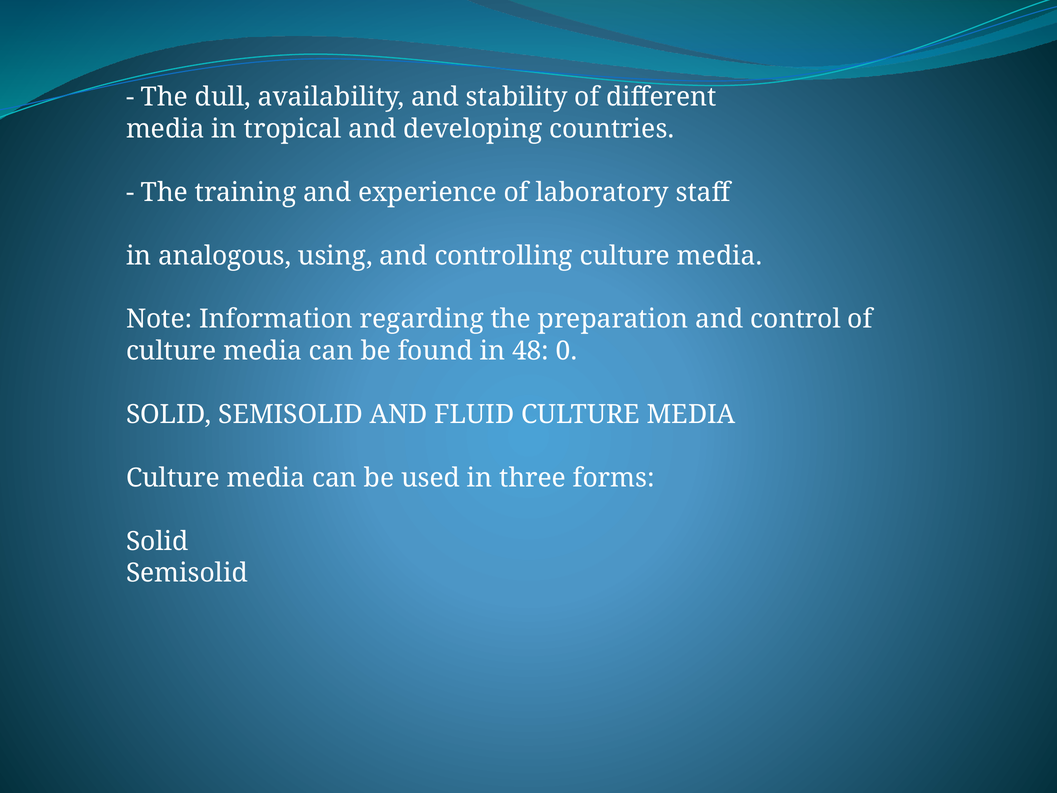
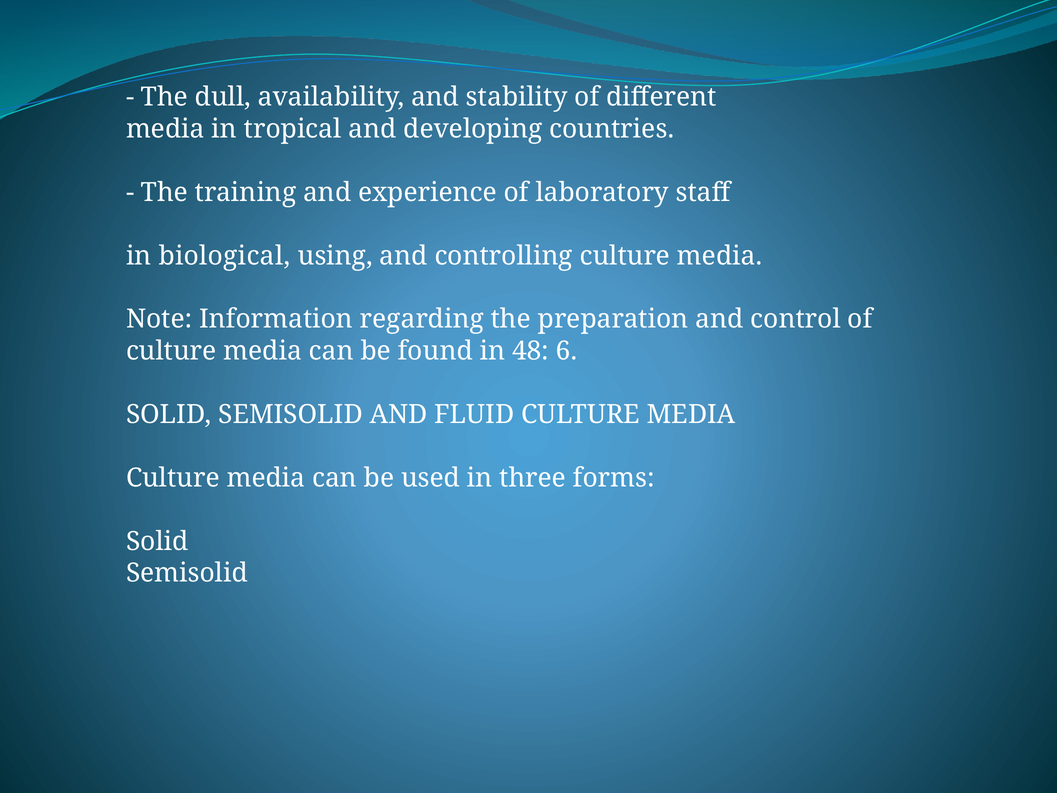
analogous: analogous -> biological (224, 256)
0: 0 -> 6 (567, 351)
